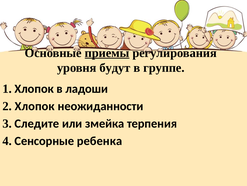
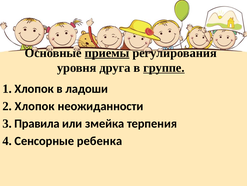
будут: будут -> друга (115, 68)
группе underline: none -> present (164, 68)
Следите: Следите -> Правила (37, 123)
